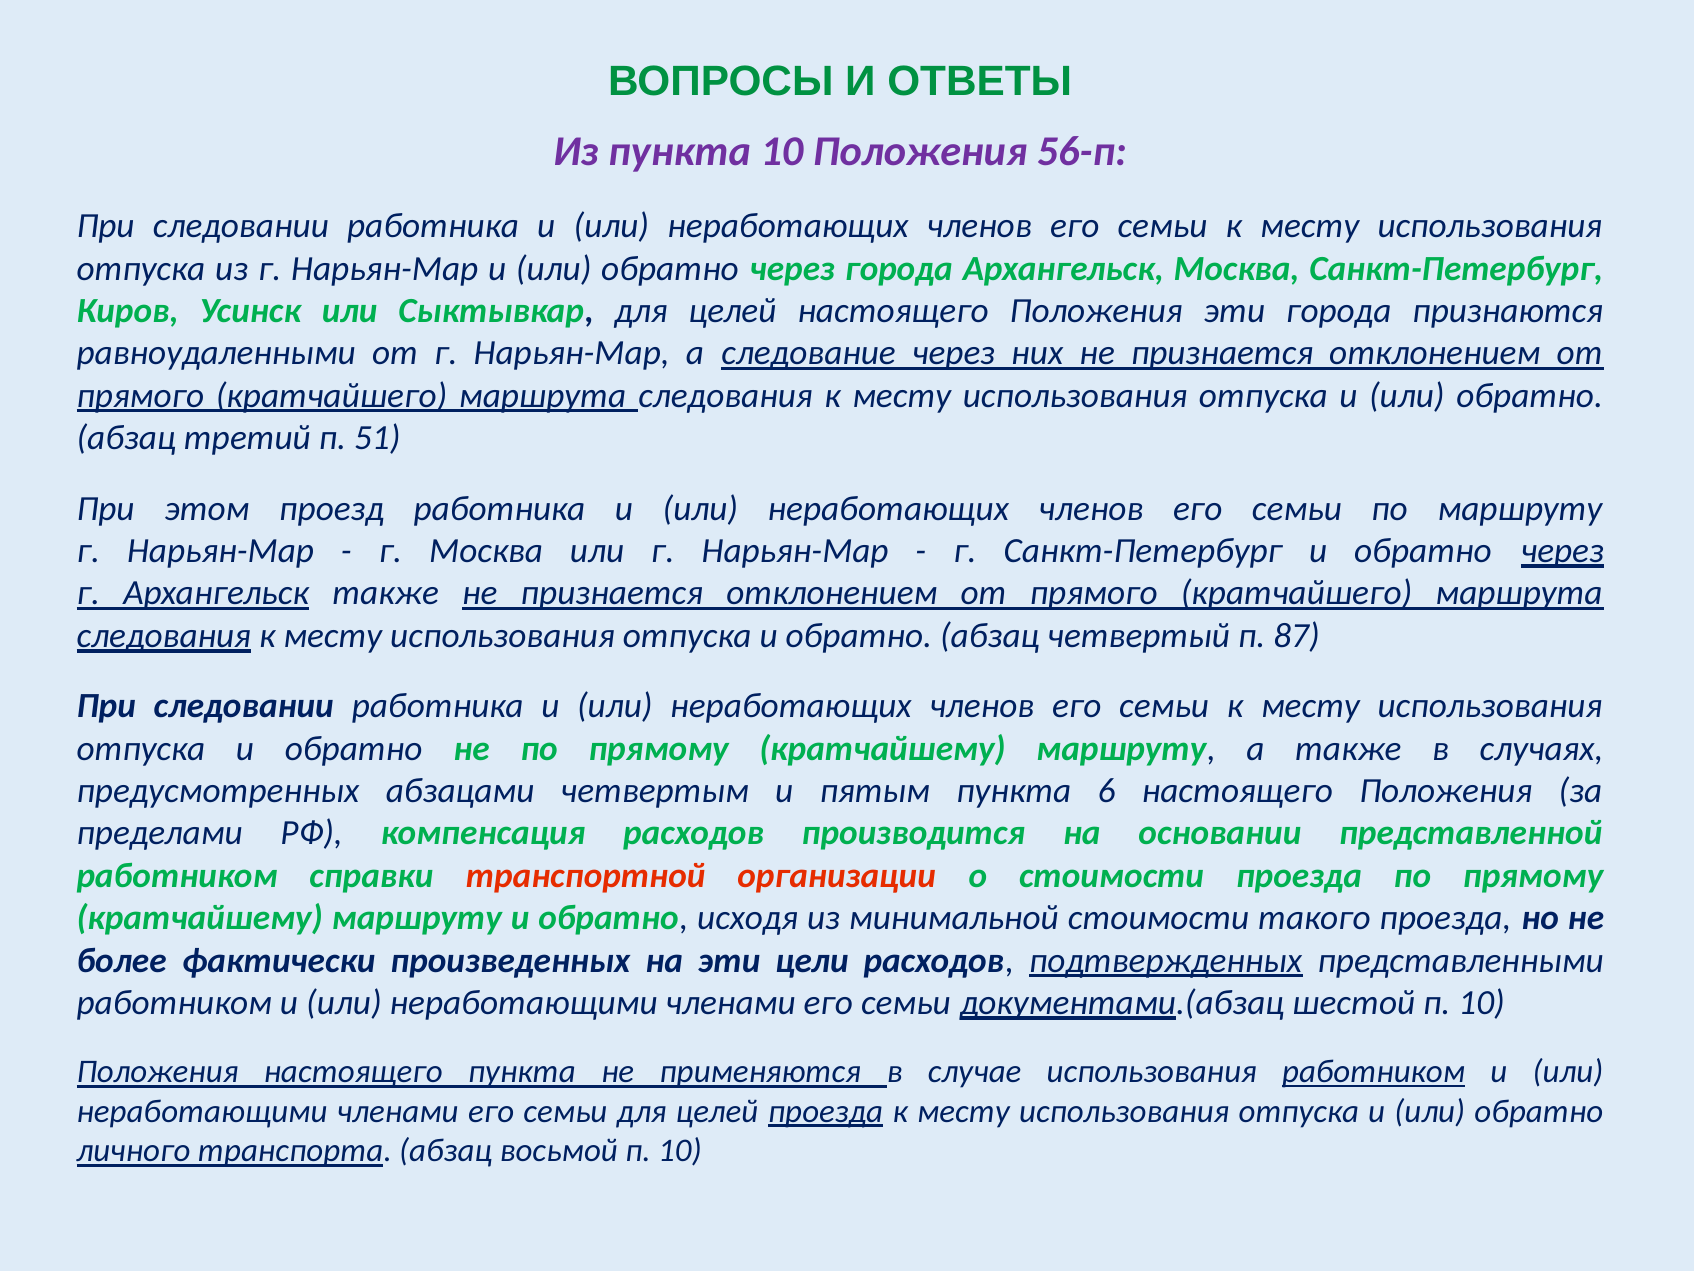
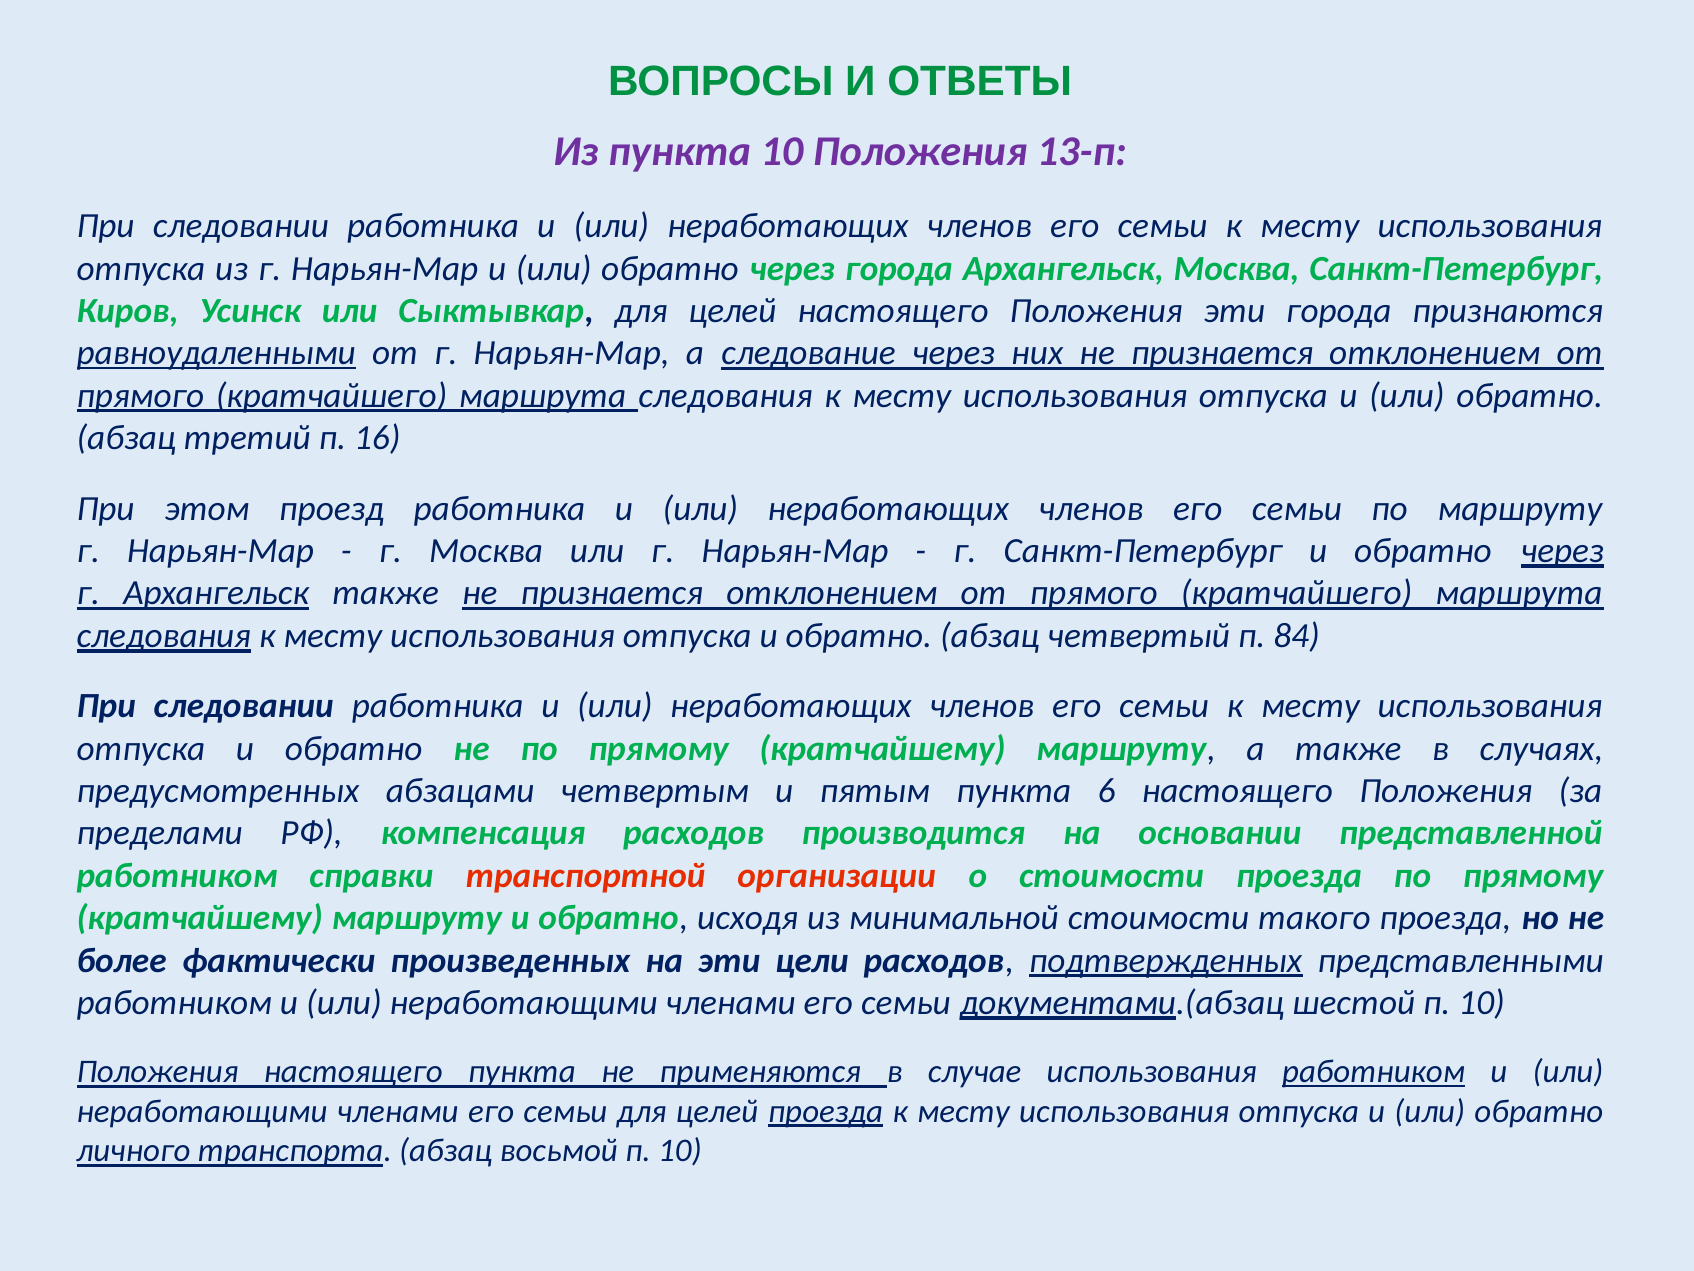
56-п: 56-п -> 13-п (1082, 152)
равноудаленными underline: none -> present (216, 353)
51: 51 -> 16 (377, 438)
87: 87 -> 84 (1296, 635)
